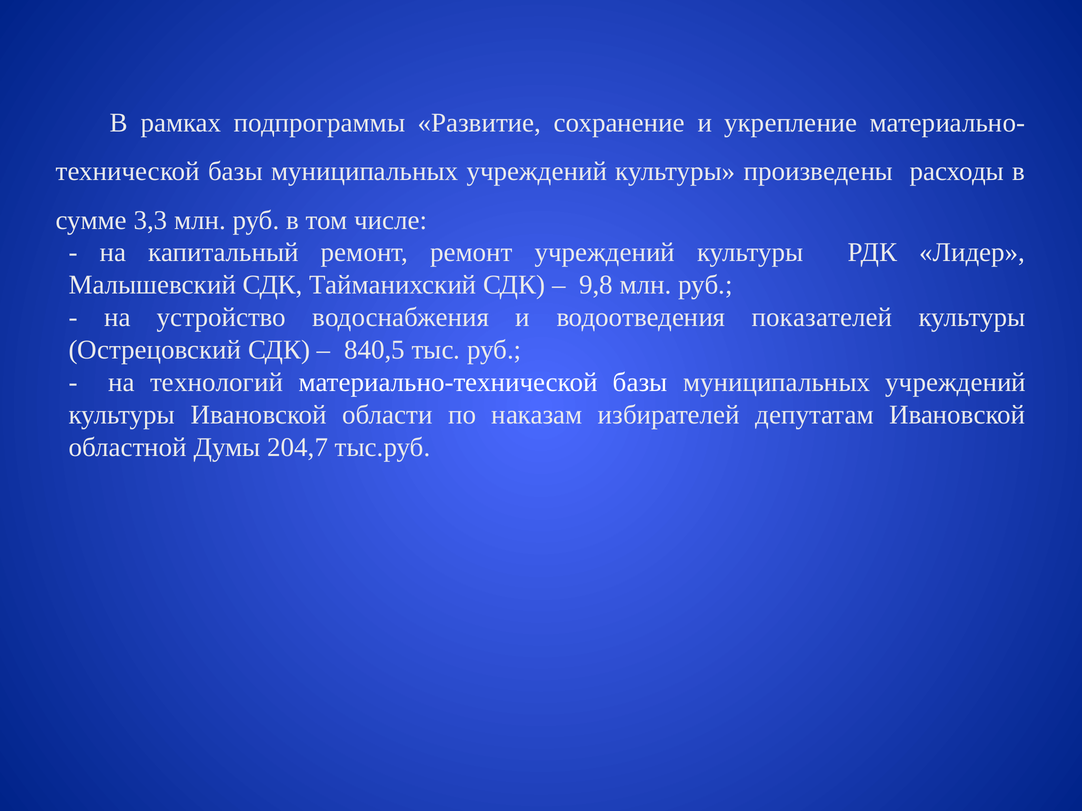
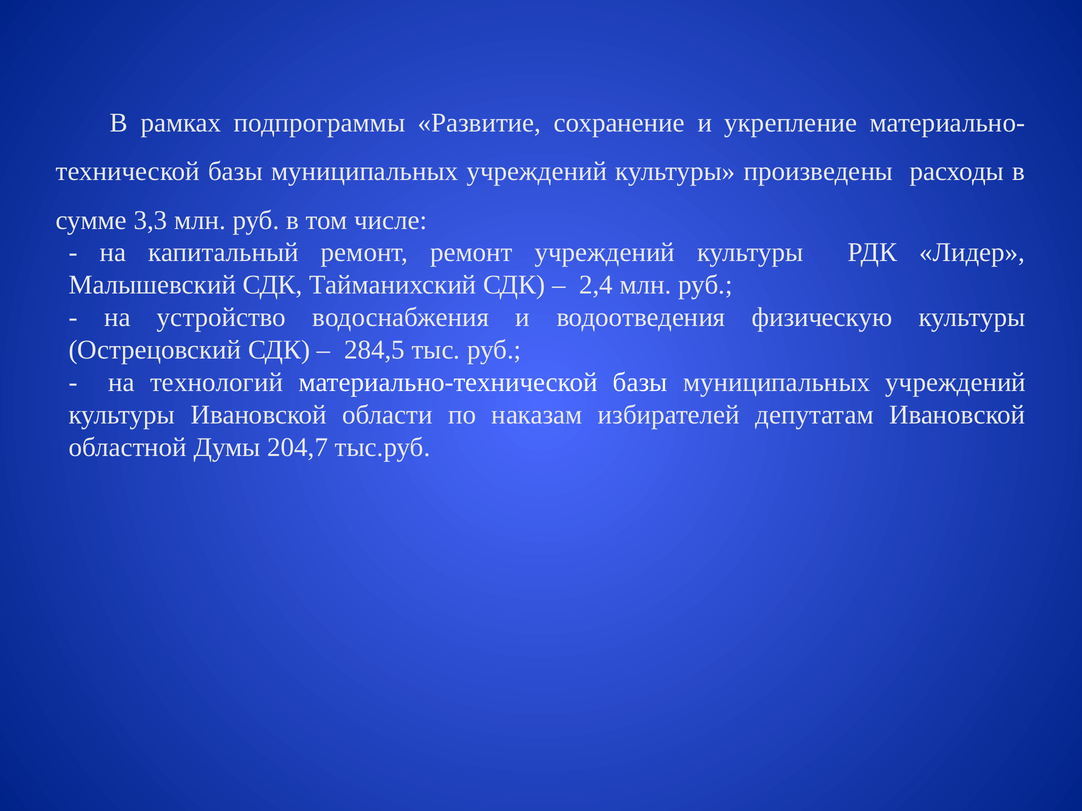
9,8: 9,8 -> 2,4 (596, 285)
показателей: показателей -> физическую (822, 318)
840,5: 840,5 -> 284,5 (374, 350)
